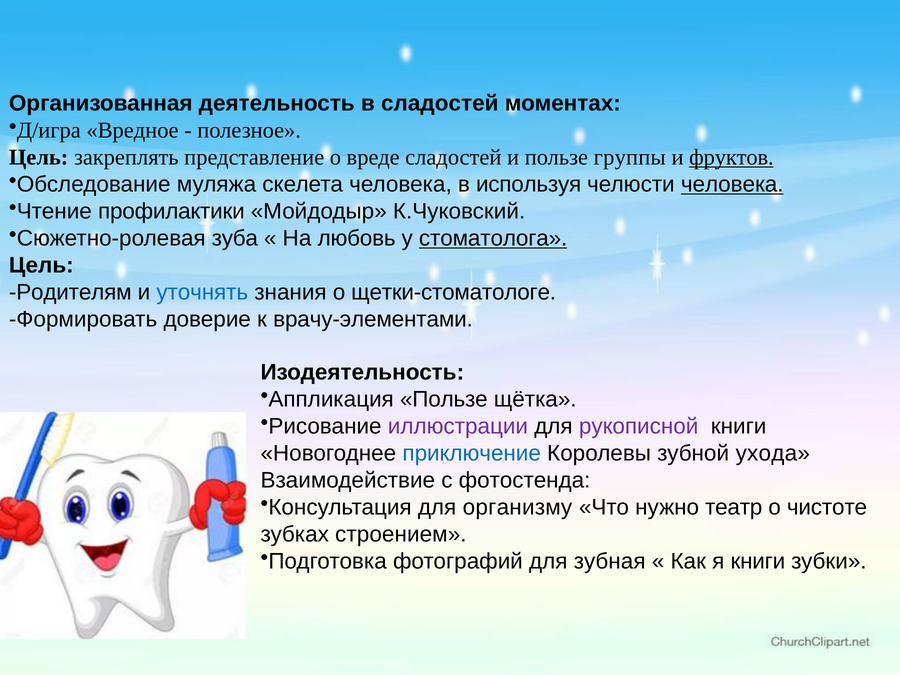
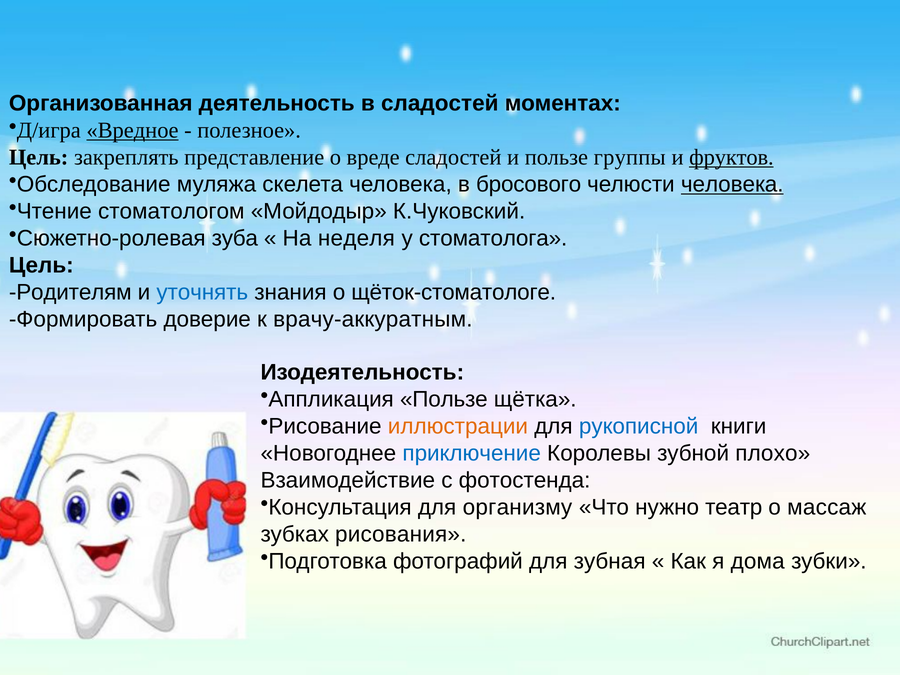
Вредное underline: none -> present (132, 130)
используя: используя -> бросового (529, 184)
профилактики: профилактики -> стоматологом (171, 211)
любовь: любовь -> неделя (356, 238)
стоматолога underline: present -> none (493, 238)
щетки-стоматологе: щетки-стоматологе -> щёток-стоматологе (454, 292)
врачу-элементами: врачу-элементами -> врачу-аккуратным (373, 319)
иллюстрации colour: purple -> orange (458, 426)
рукописной colour: purple -> blue (639, 426)
ухода: ухода -> плохо (773, 453)
чистоте: чистоте -> массаж (827, 507)
строением: строением -> рисования (401, 534)
я книги: книги -> дома (758, 561)
